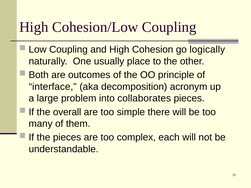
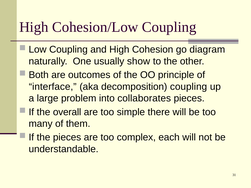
logically: logically -> diagram (207, 50)
place: place -> show (139, 61)
decomposition acronym: acronym -> coupling (189, 87)
